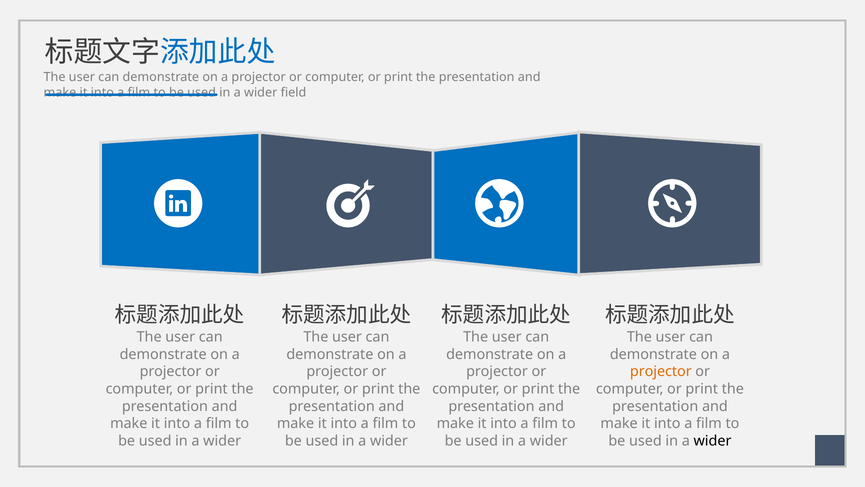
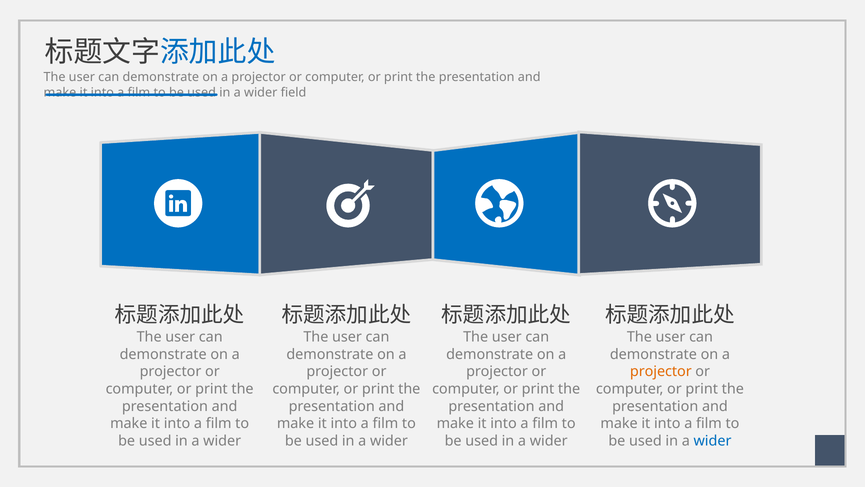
wider colour: black -> blue (712, 441)
